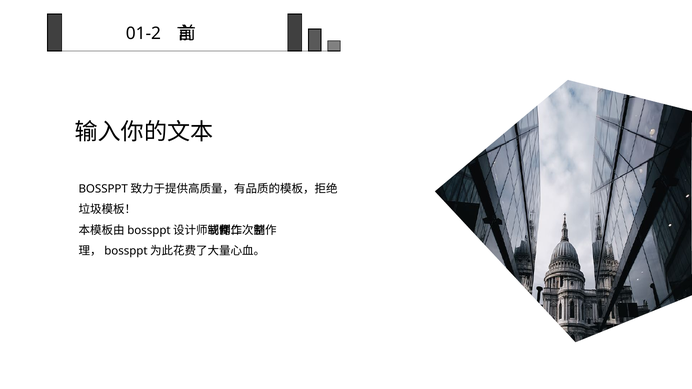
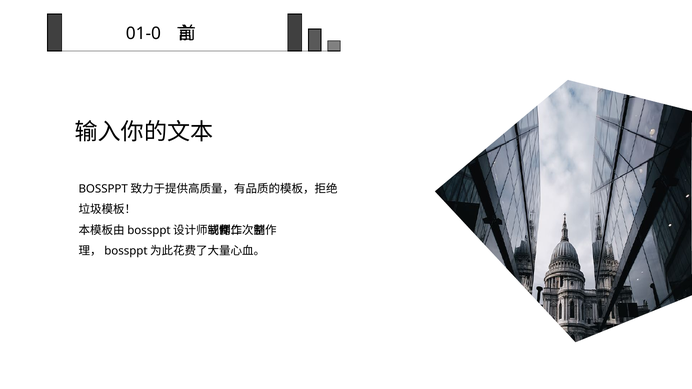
01-2: 01-2 -> 01-0 (143, 34)
